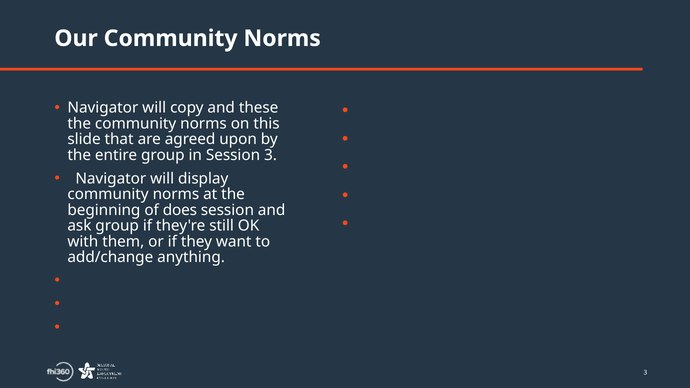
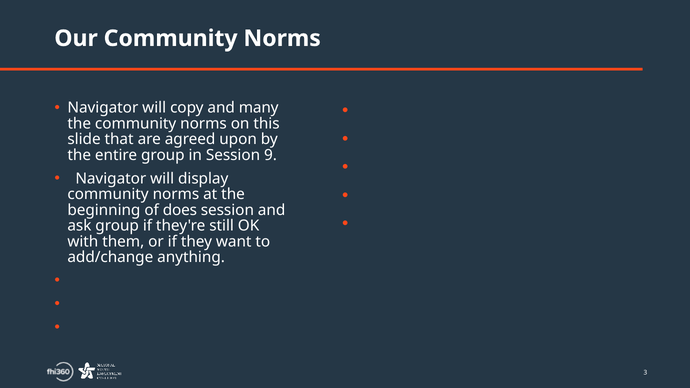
these: these -> many (259, 108)
Session 3: 3 -> 9 (271, 155)
